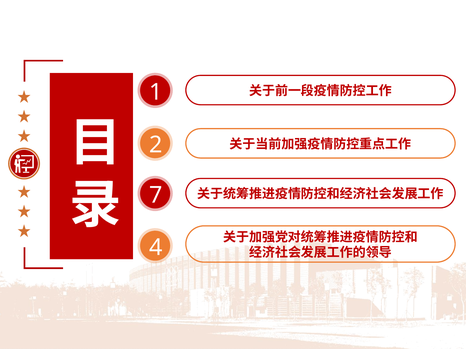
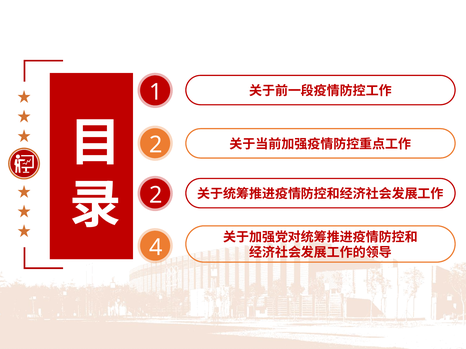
7: 7 -> 2 (156, 195)
